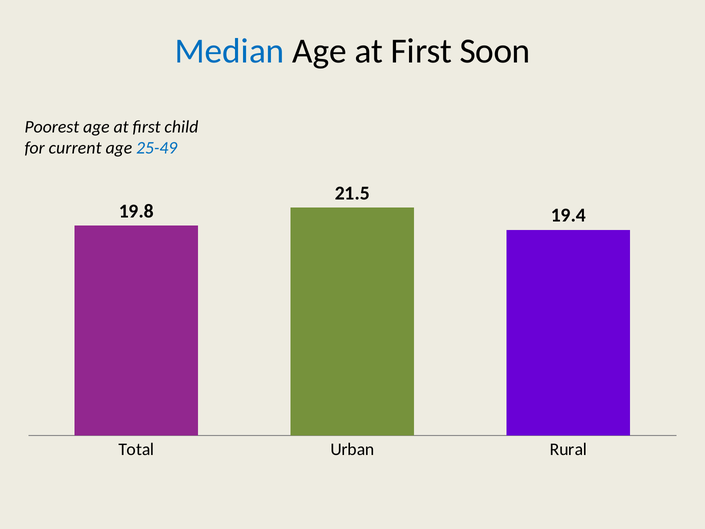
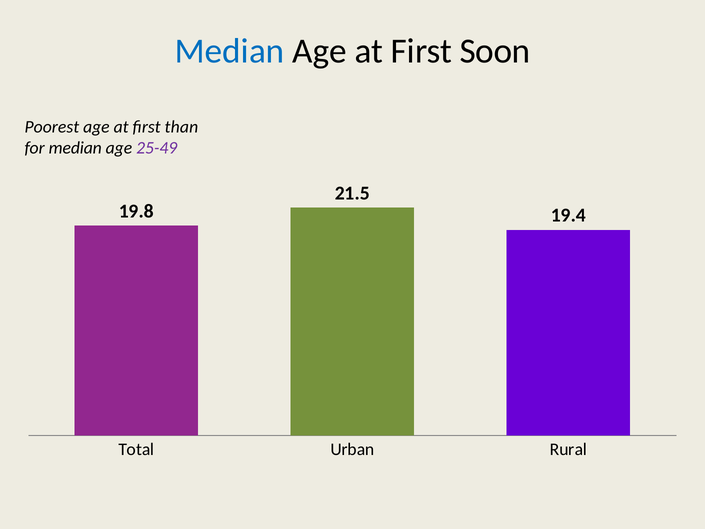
child: child -> than (181, 127)
for current: current -> median (75, 148)
25-49 colour: blue -> purple (157, 148)
